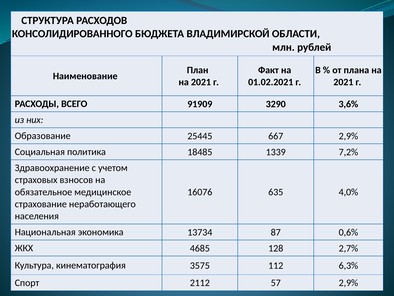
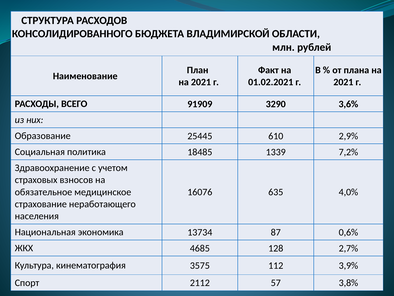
667: 667 -> 610 (276, 136)
6,3%: 6,3% -> 3,9% (348, 265)
57 2,9%: 2,9% -> 3,8% (348, 282)
